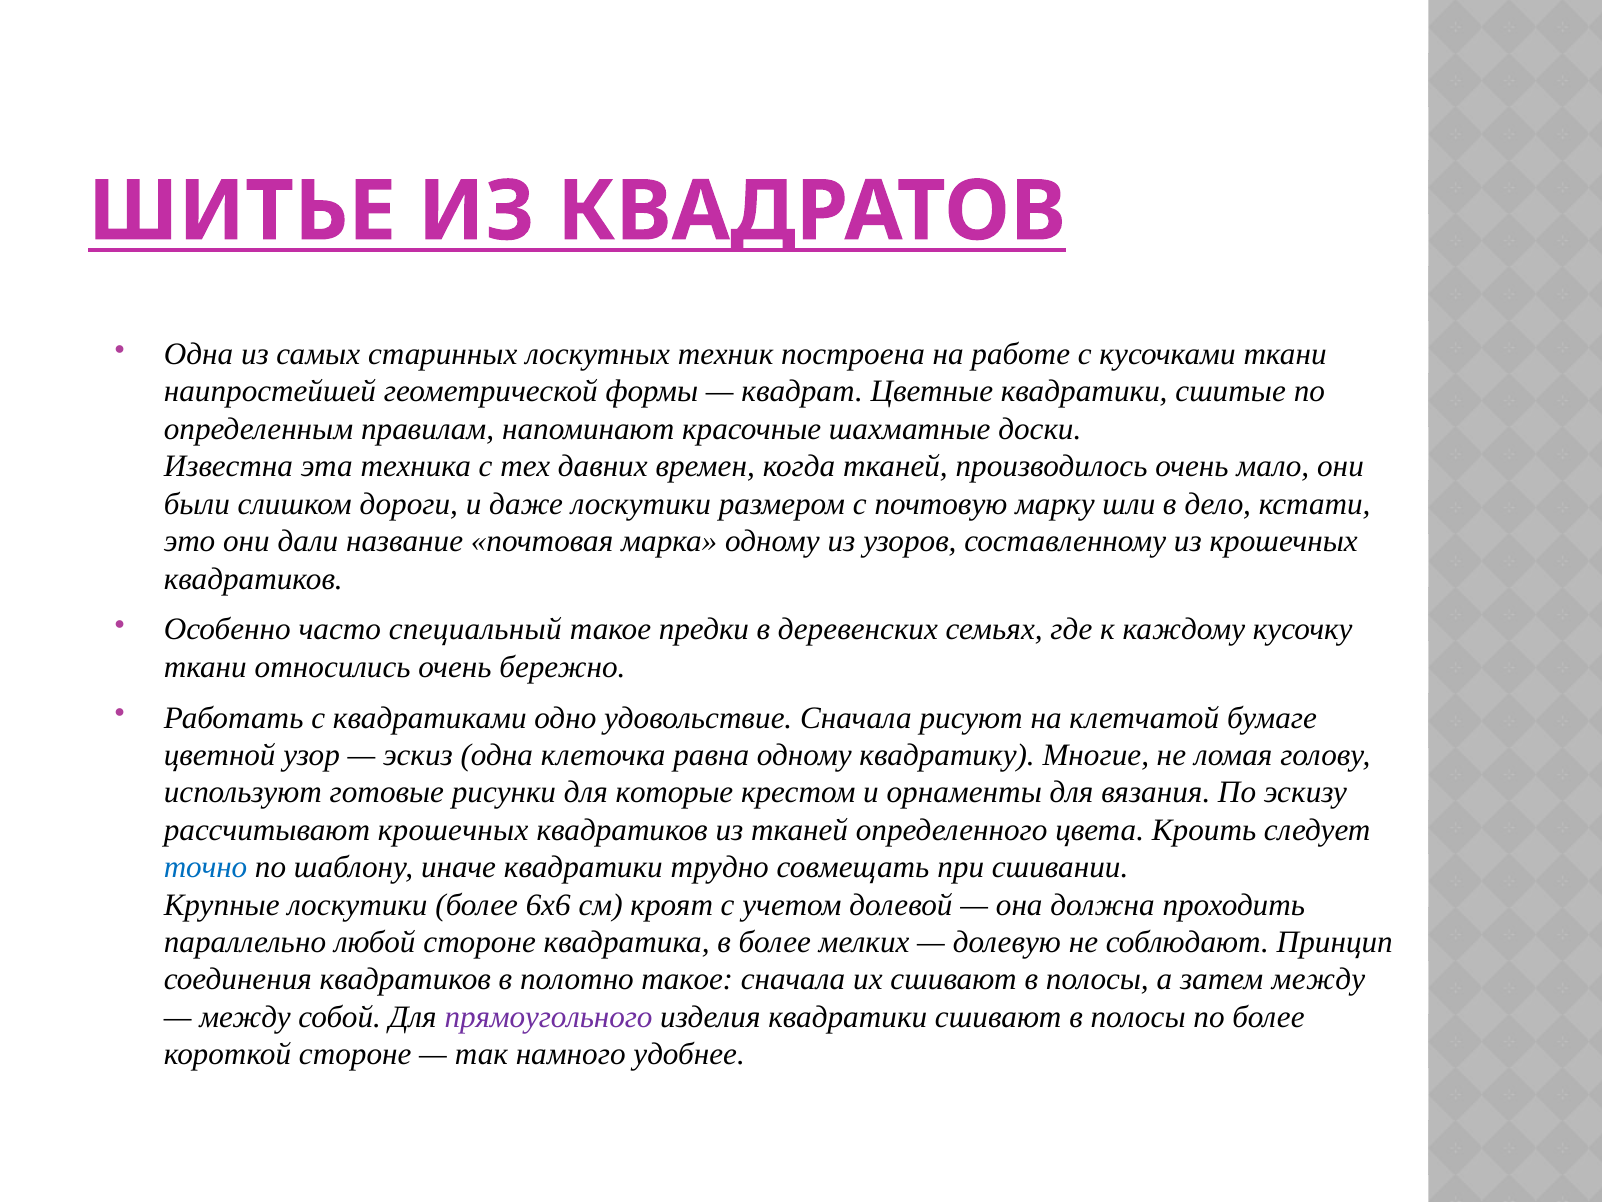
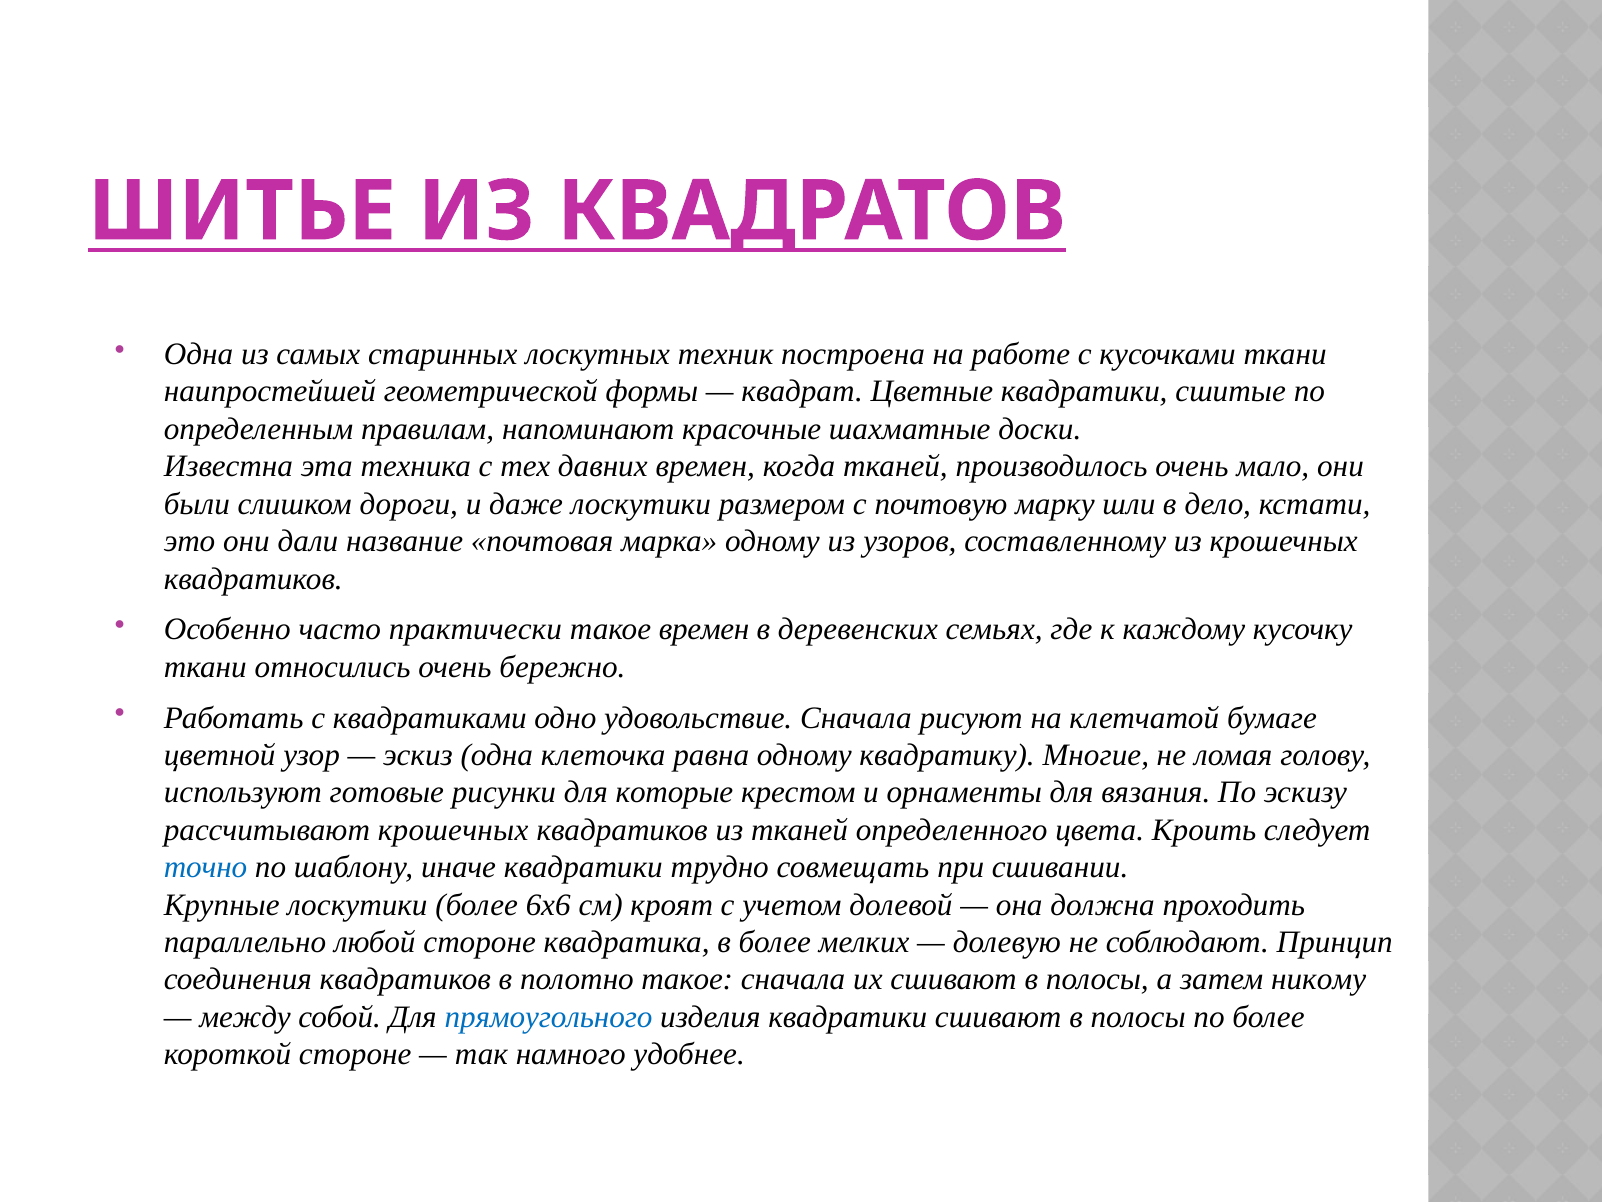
специальный: специальный -> практически (475, 629)
такое предки: предки -> времен (704, 629)
затем между: между -> никому (1319, 979)
прямоугольного colour: purple -> blue (548, 1017)
